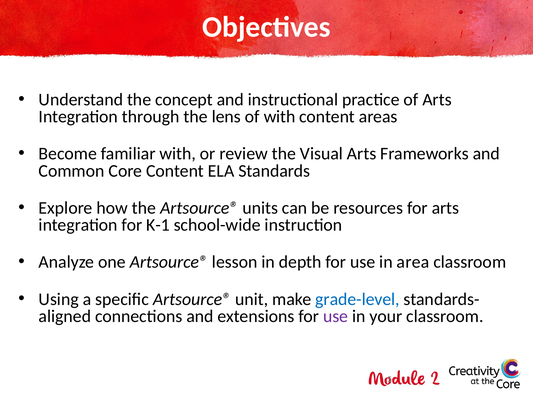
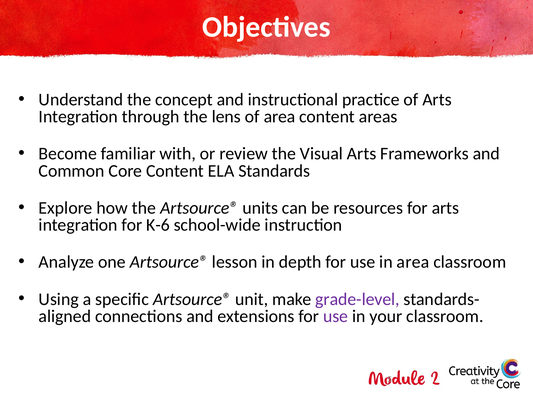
of with: with -> area (280, 117)
K-1: K-1 -> K-6 (158, 225)
grade-level colour: blue -> purple (357, 299)
